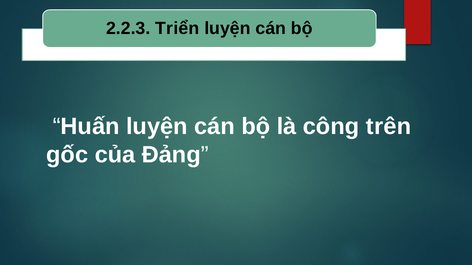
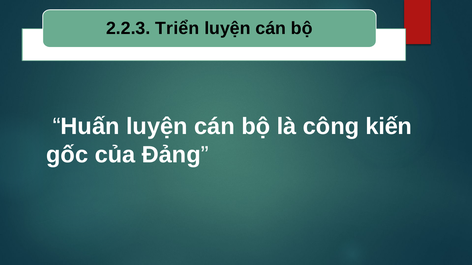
trên: trên -> kiến (389, 127)
